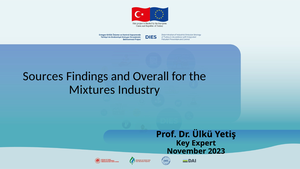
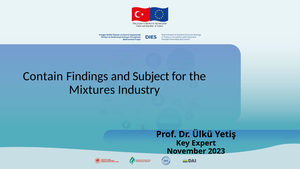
Sources: Sources -> Contain (43, 76)
Overall: Overall -> Subject (151, 76)
